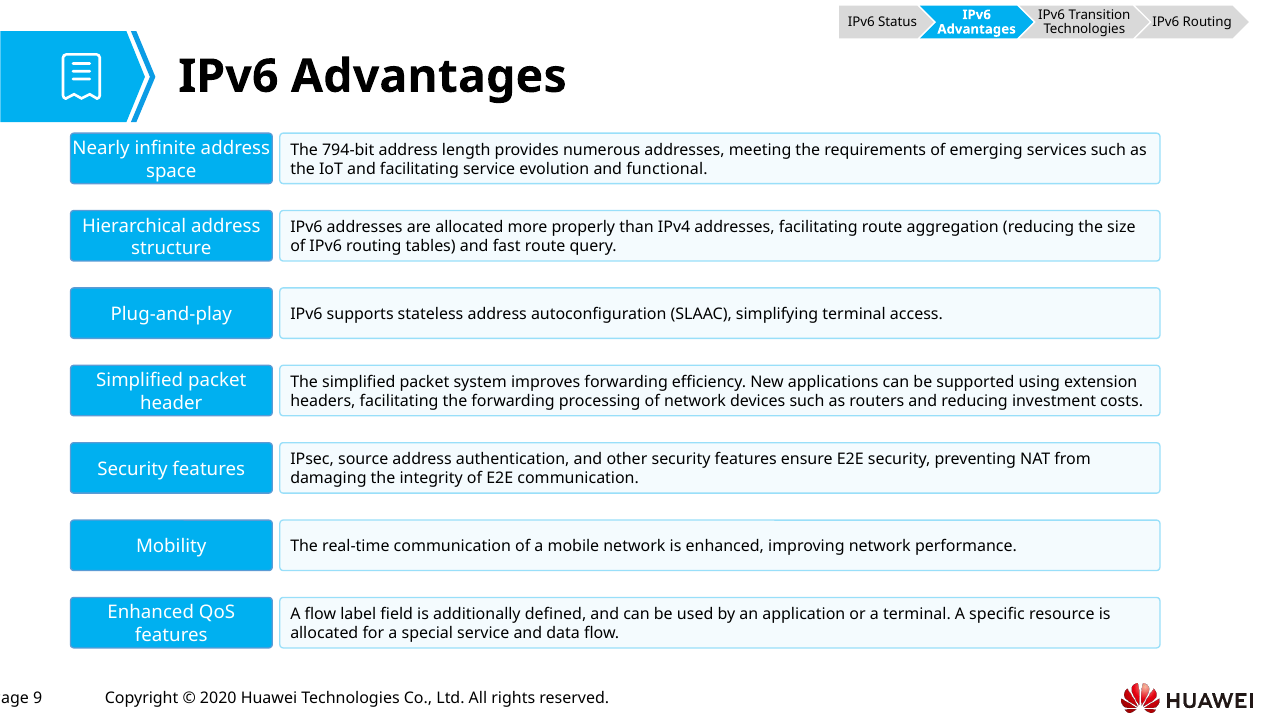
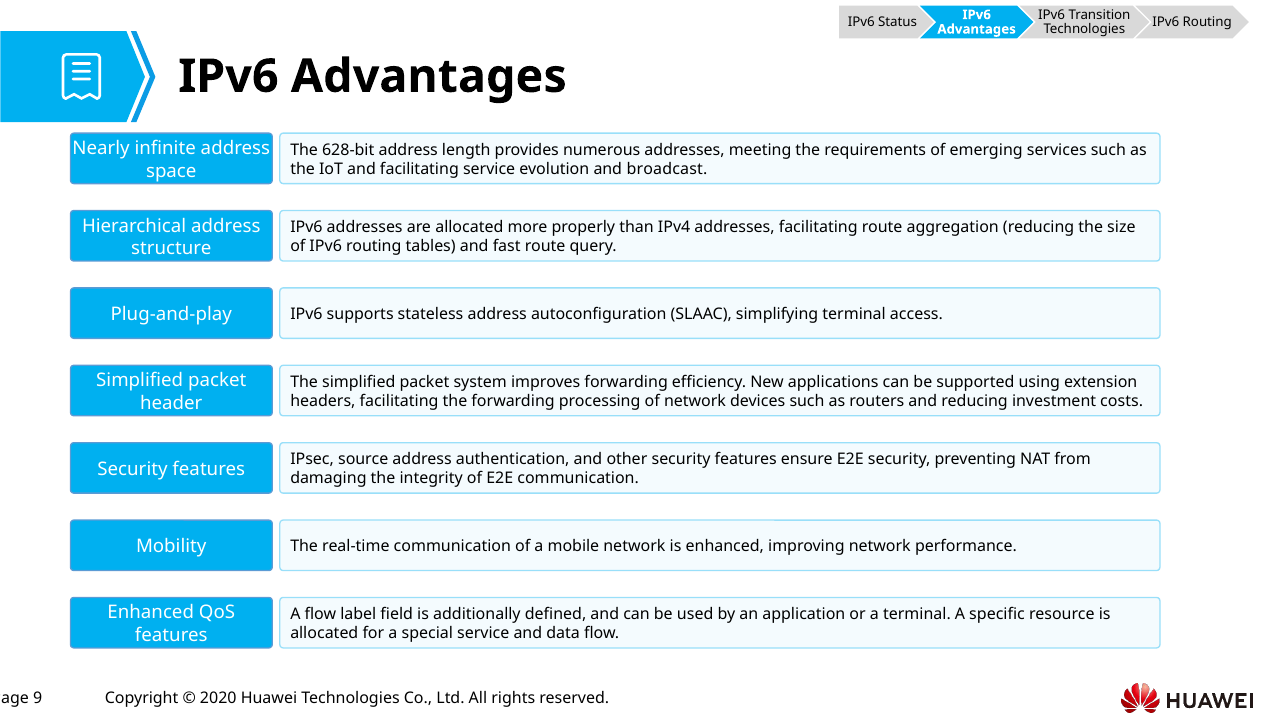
794-bit: 794-bit -> 628-bit (348, 150)
functional: functional -> broadcast (667, 169)
